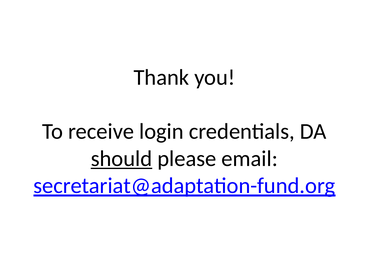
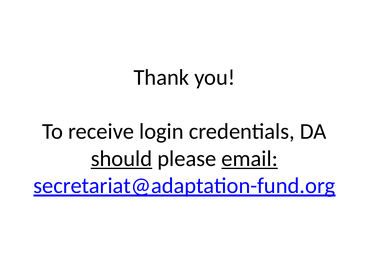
email underline: none -> present (250, 159)
